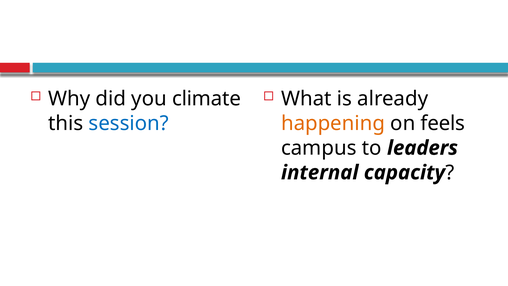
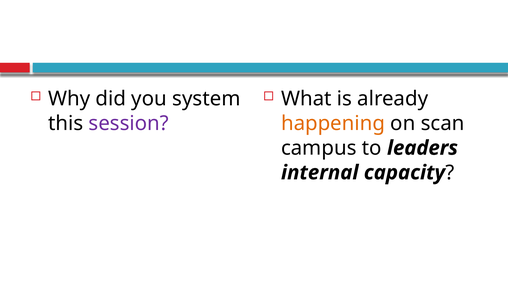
climate: climate -> system (206, 99)
session colour: blue -> purple (129, 123)
feels: feels -> scan (443, 123)
